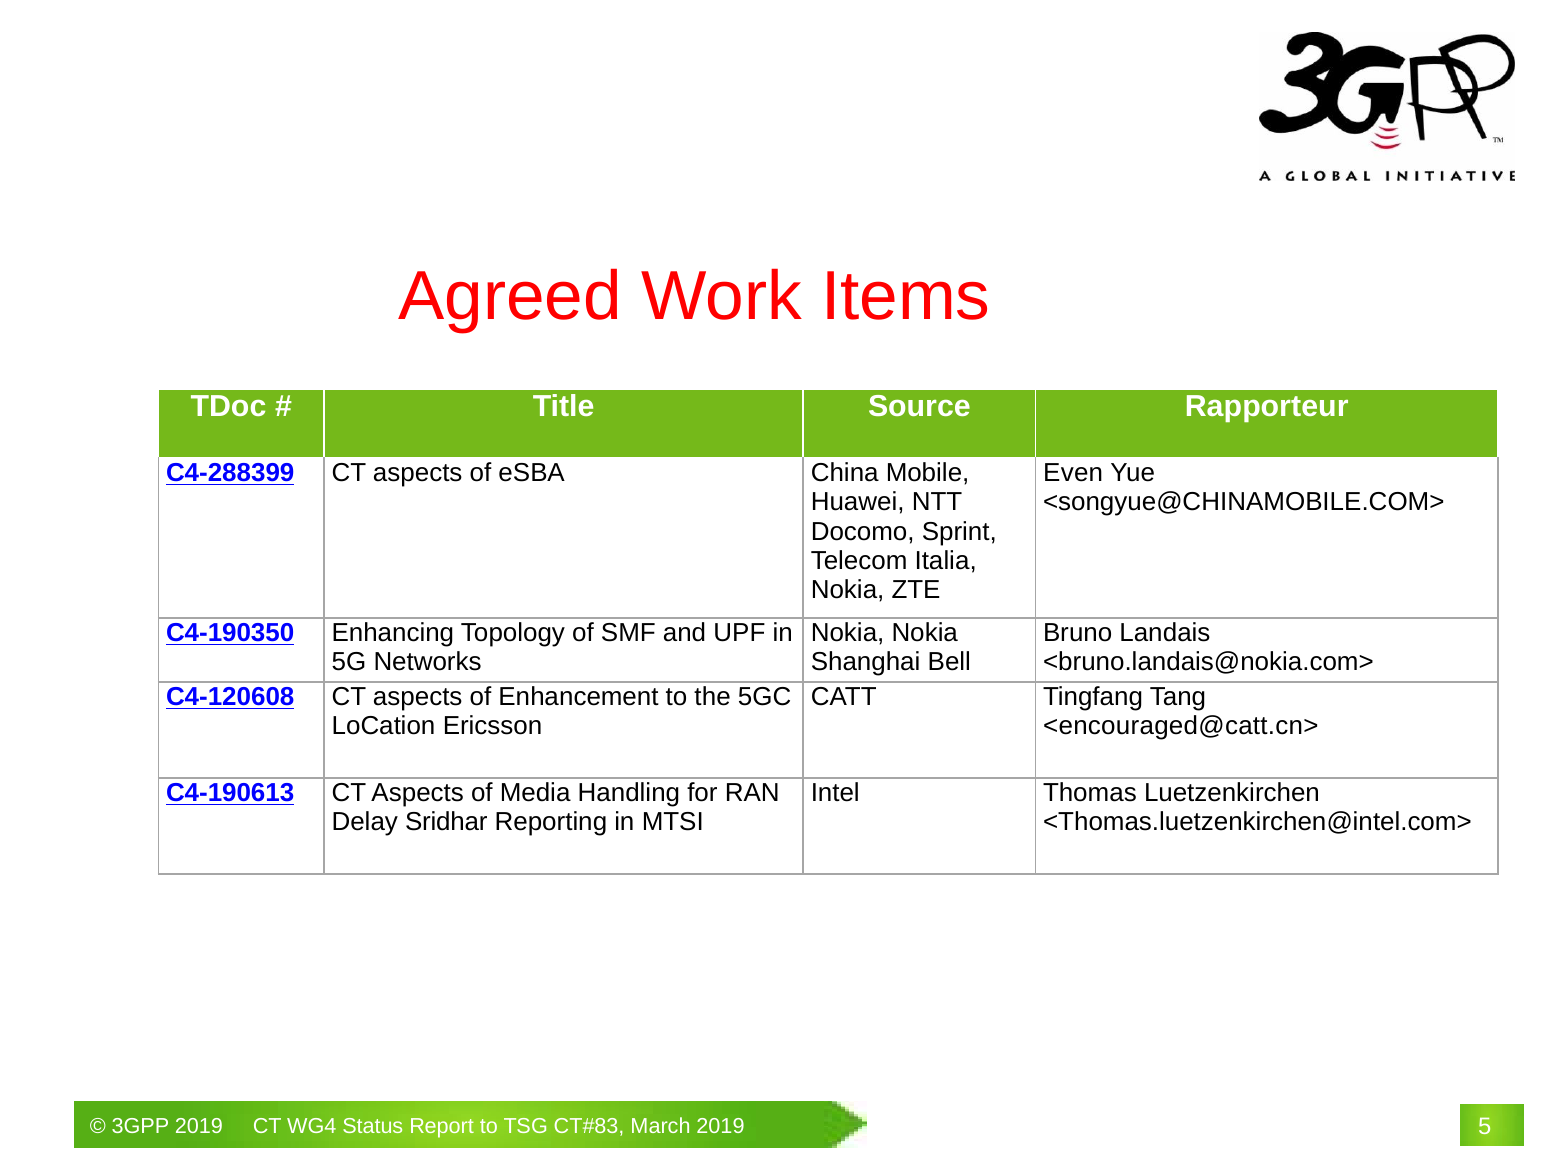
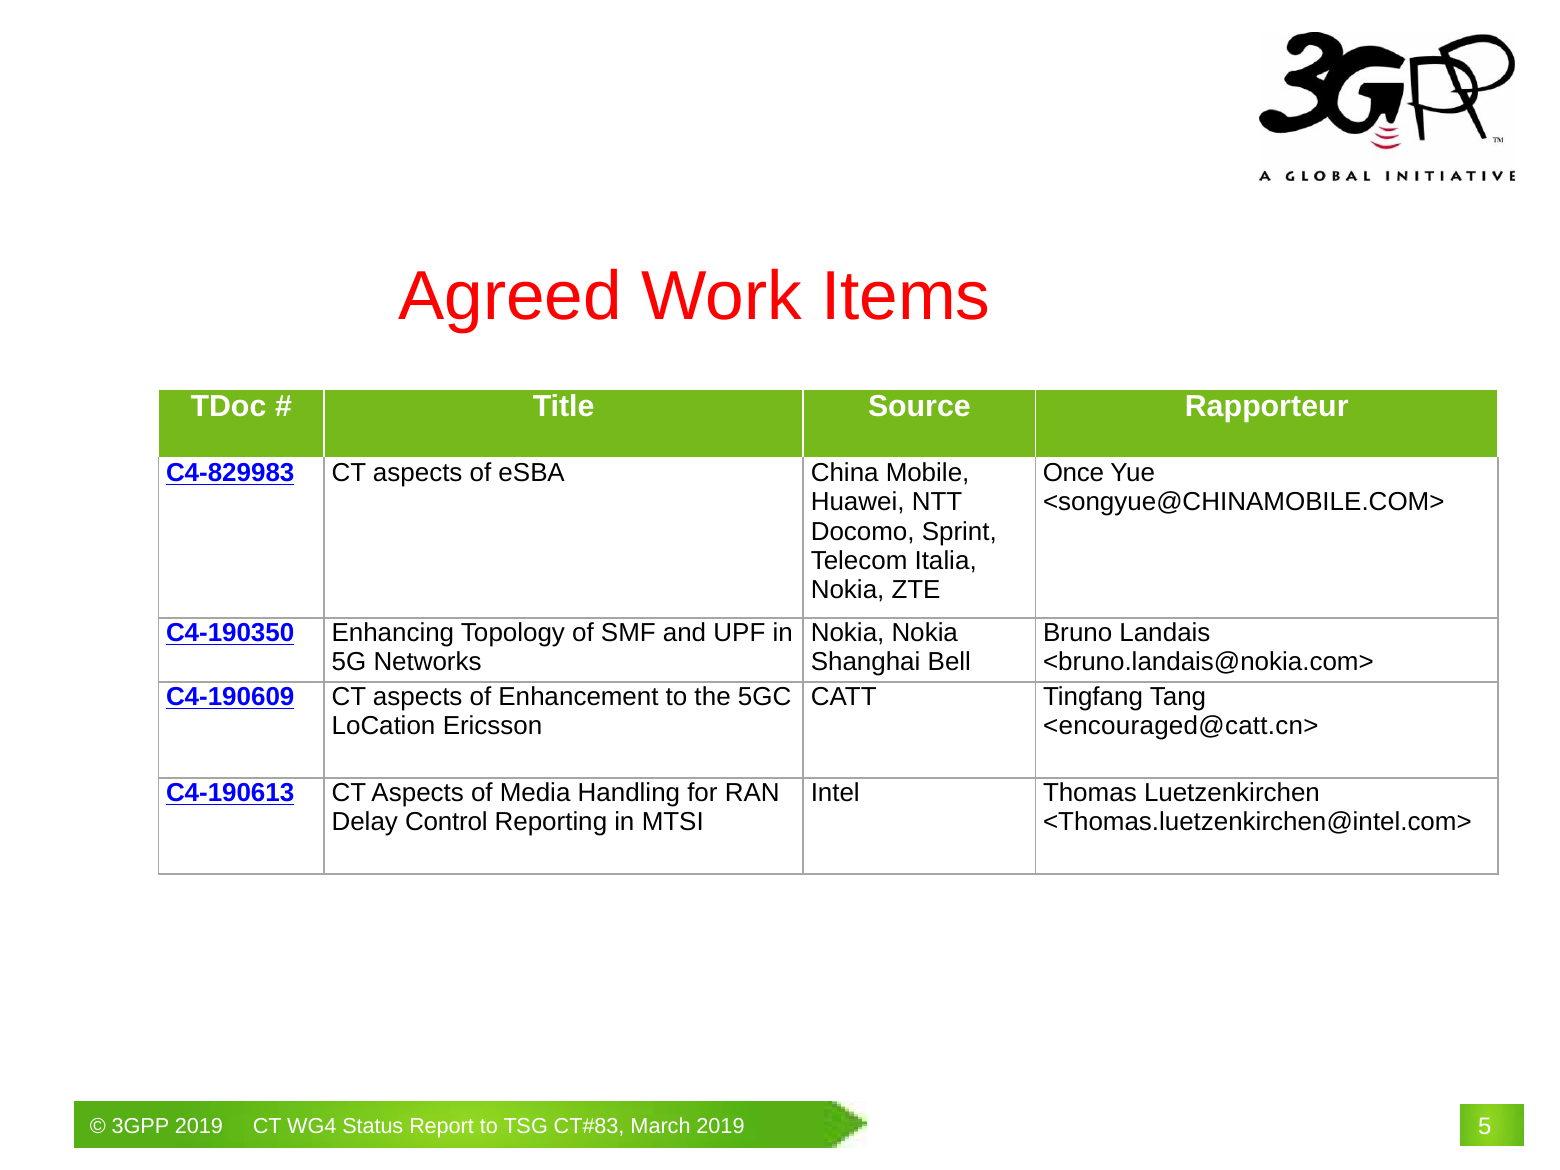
C4-288399: C4-288399 -> C4-829983 (230, 473)
Even: Even -> Once (1073, 473)
C4-120608: C4-120608 -> C4-190609 (230, 697)
Sridhar: Sridhar -> Control (446, 822)
